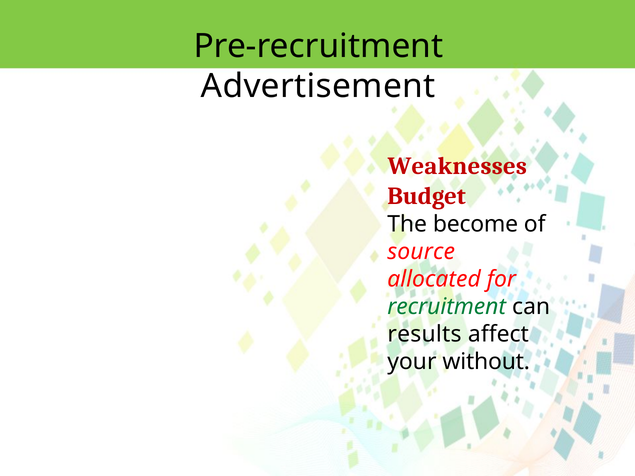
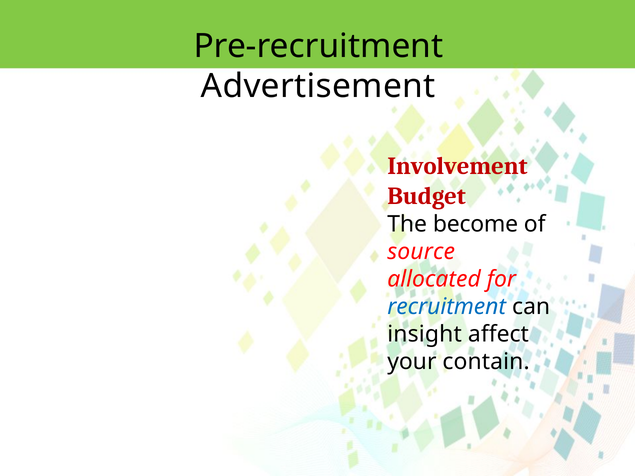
Weaknesses: Weaknesses -> Involvement (457, 166)
recruitment colour: green -> blue (447, 307)
results: results -> insight (425, 334)
without: without -> contain (486, 362)
